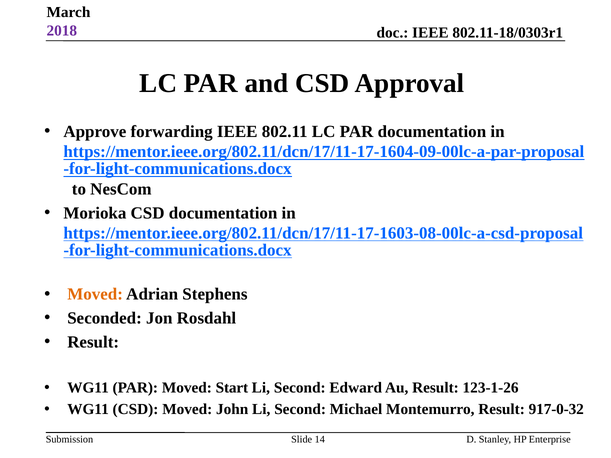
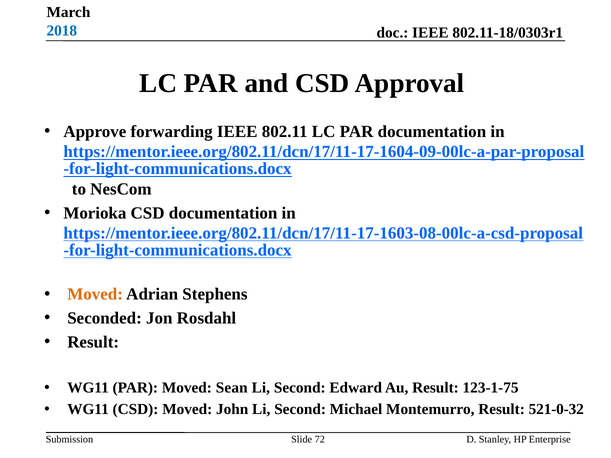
2018 colour: purple -> blue (62, 30)
Start: Start -> Sean (232, 388)
123-1-26: 123-1-26 -> 123-1-75 (491, 388)
917-0-32: 917-0-32 -> 521-0-32 (556, 410)
14: 14 -> 72 (320, 439)
